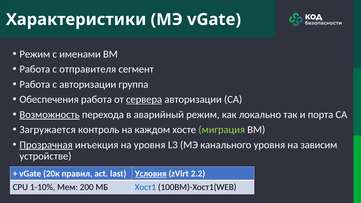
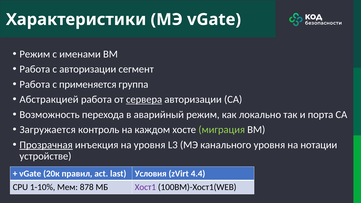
с отправителя: отправителя -> авторизации (88, 69)
с авторизации: авторизации -> применяется (88, 84)
Обеспечения: Обеспечения -> Абстракцией (49, 99)
Возможность underline: present -> none (50, 115)
зависим: зависим -> нотации (319, 145)
Условия underline: present -> none (151, 174)
2.2: 2.2 -> 4.4 (198, 174)
200: 200 -> 878 (87, 187)
Хост1 colour: blue -> purple (145, 187)
